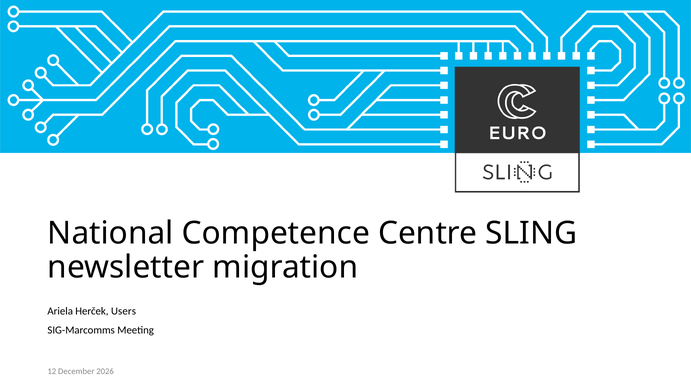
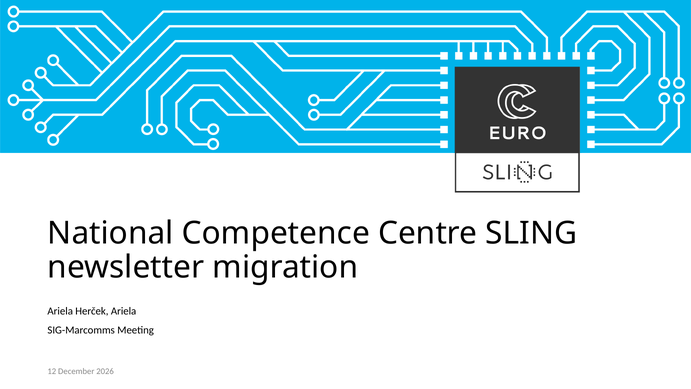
Herček Users: Users -> Ariela (124, 311)
